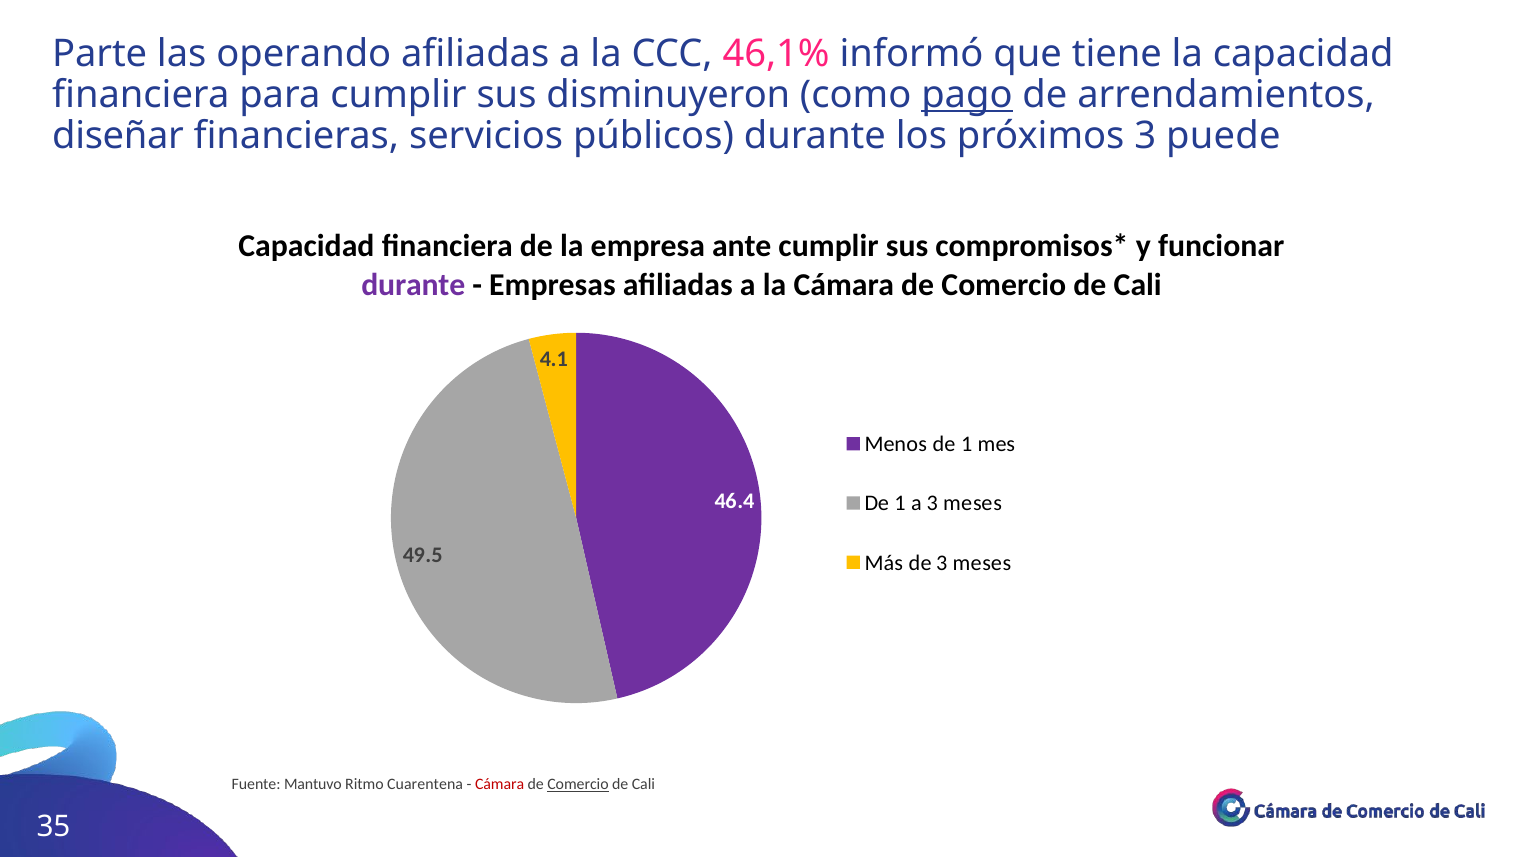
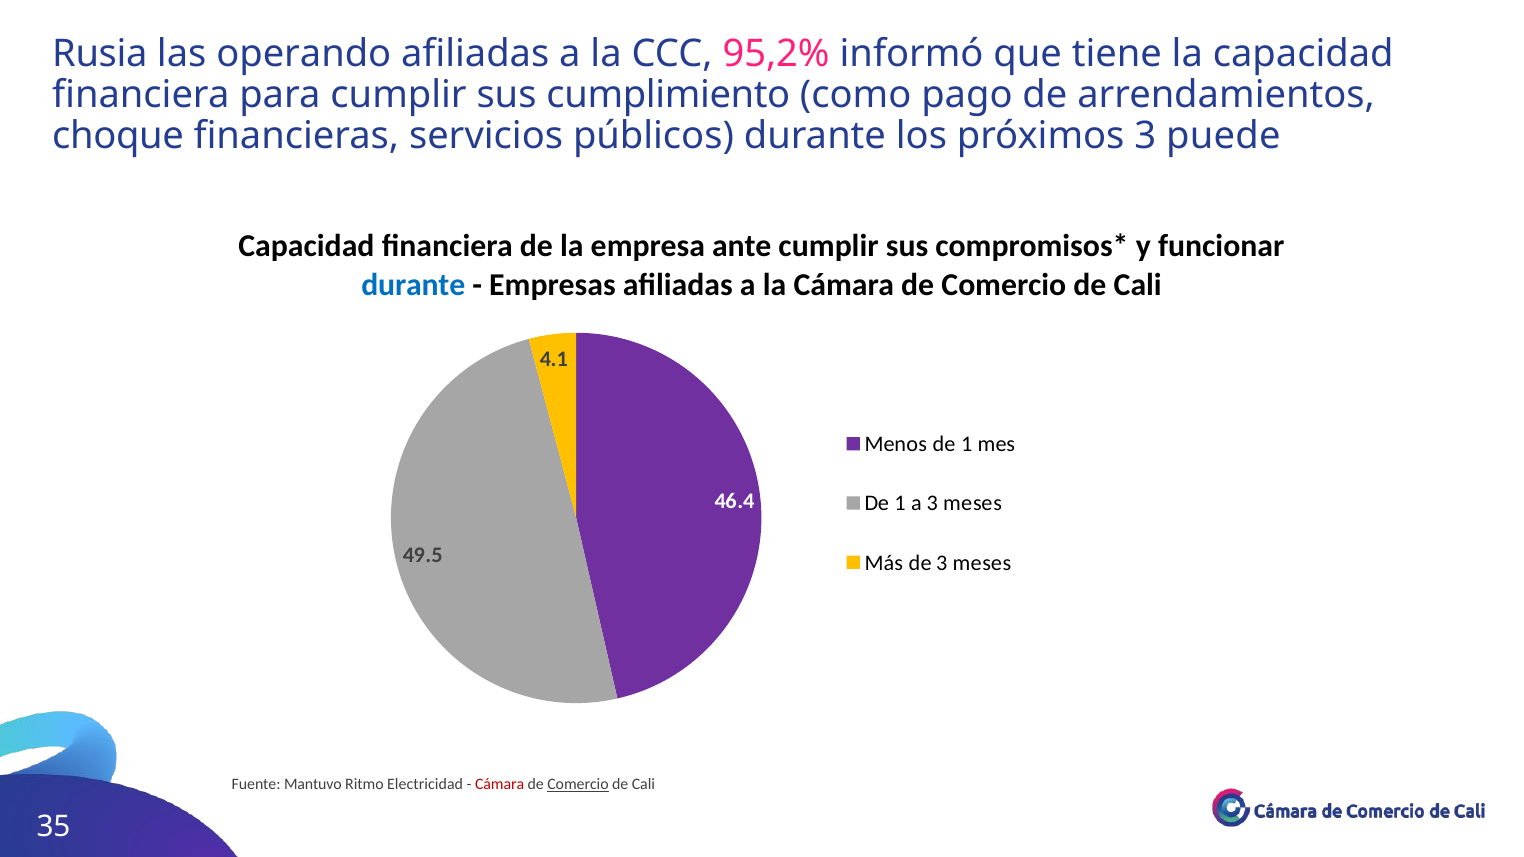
Parte: Parte -> Rusia (100, 54)
46,1%: 46,1% -> 95,2% (776, 54)
disminuyeron: disminuyeron -> cumplimiento (668, 95)
pago underline: present -> none (967, 95)
diseñar: diseñar -> choque (118, 136)
durante colour: purple -> blue (413, 285)
Cuarentena: Cuarentena -> Electricidad (425, 785)
